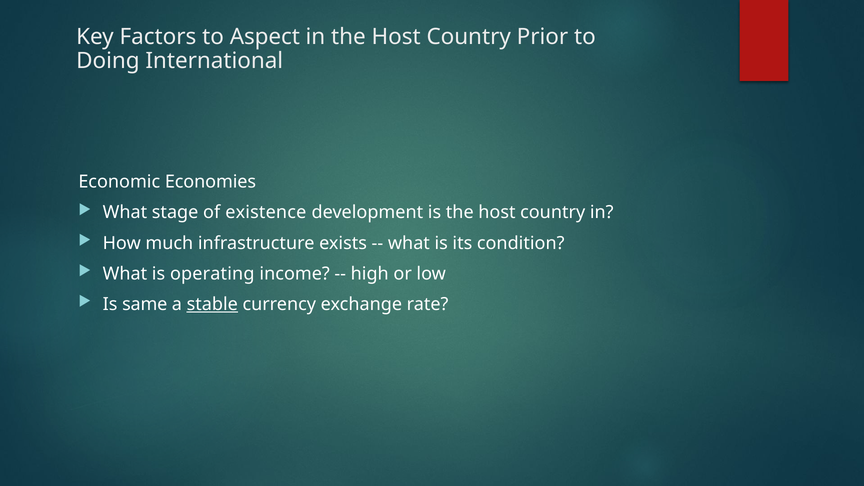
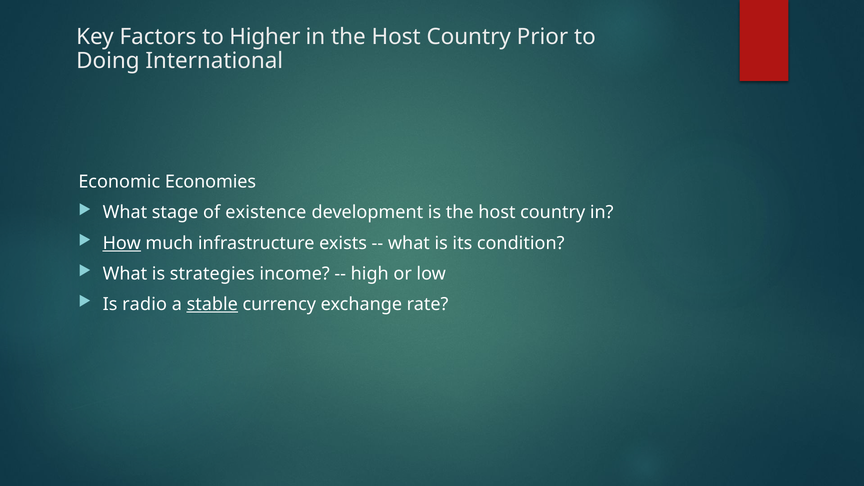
Aspect: Aspect -> Higher (265, 37)
How underline: none -> present (122, 243)
operating: operating -> strategies (212, 274)
same: same -> radio (145, 304)
